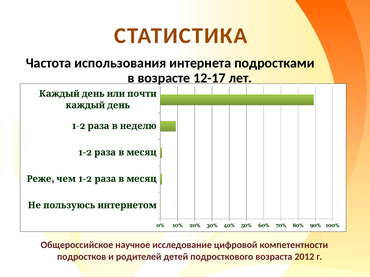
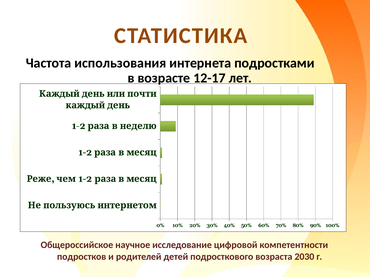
2012: 2012 -> 2030 (304, 257)
